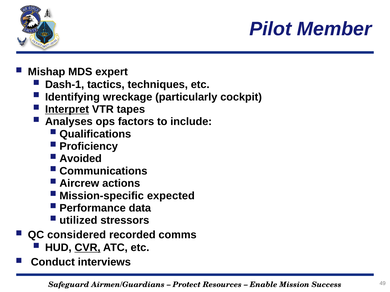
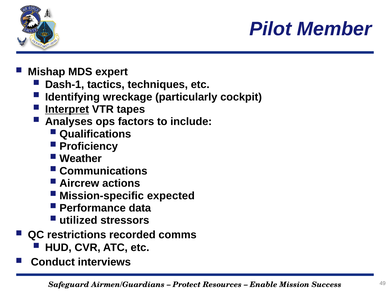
Avoided: Avoided -> Weather (81, 159)
considered: considered -> restrictions (77, 235)
CVR underline: present -> none (88, 248)
